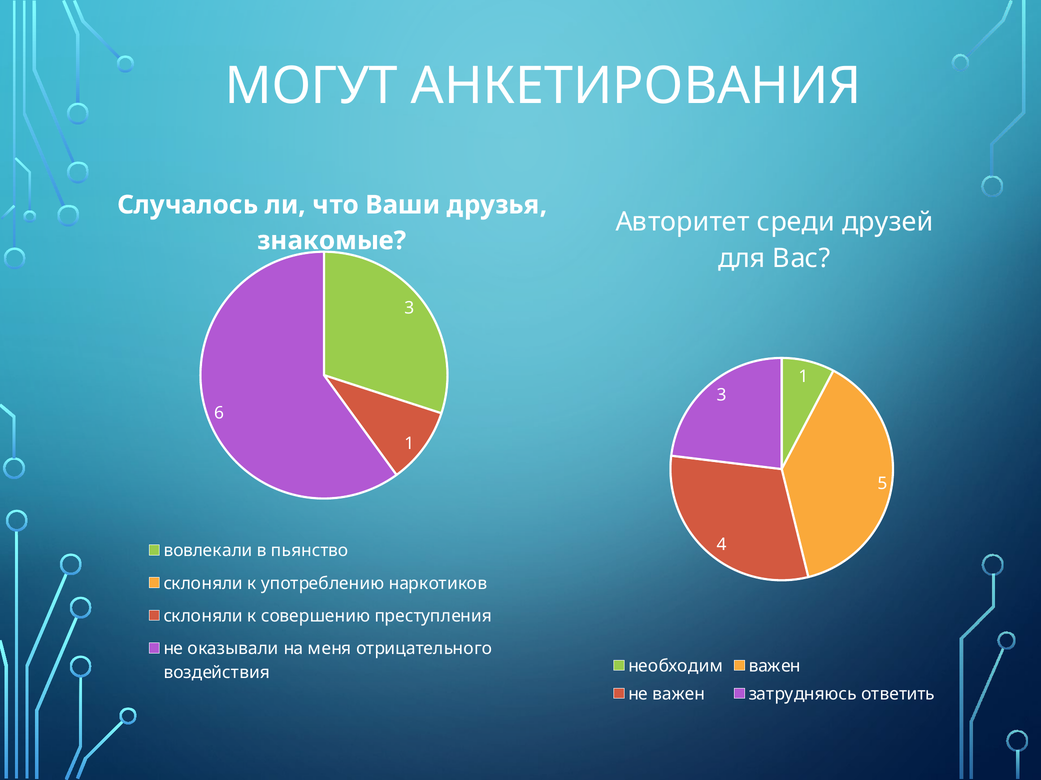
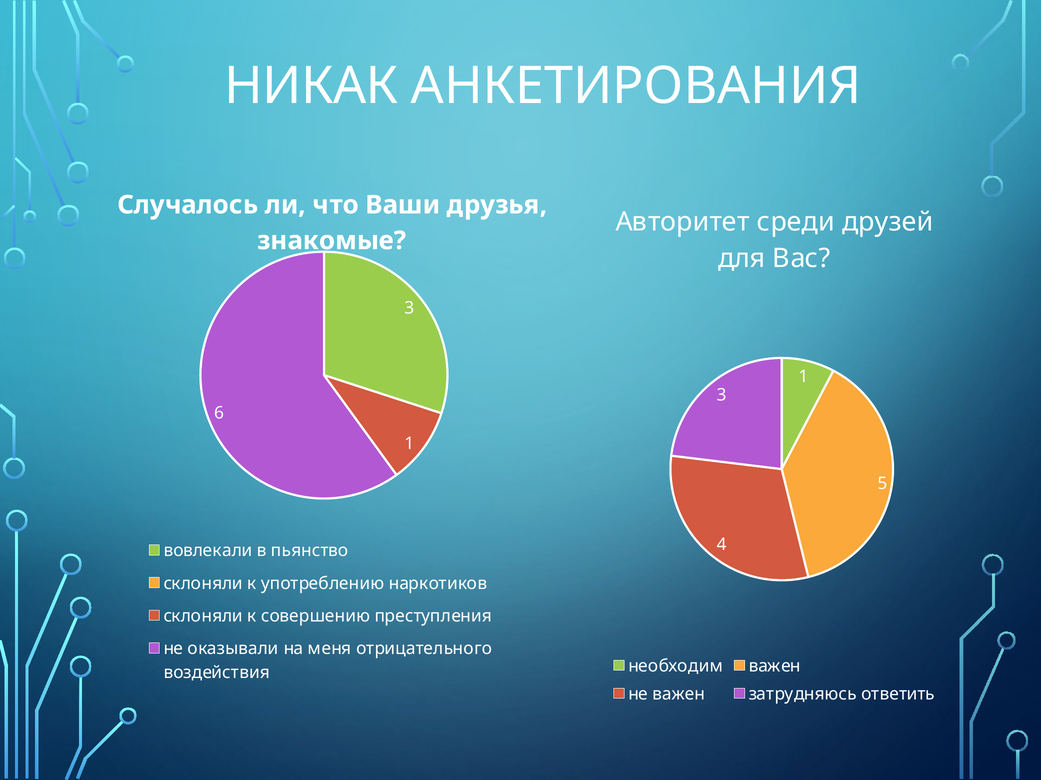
МОГУТ: МОГУТ -> НИКАК (311, 86)
